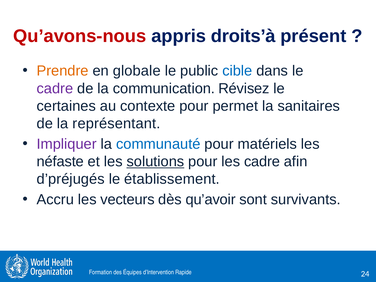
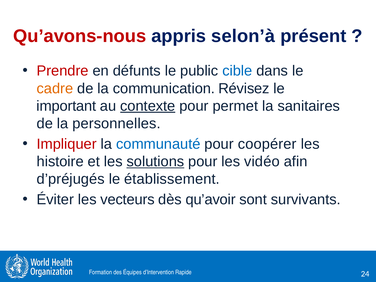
droits’à: droits’à -> selon’à (243, 36)
Prendre colour: orange -> red (63, 71)
globale: globale -> défunts (137, 71)
cadre colour: purple -> orange (55, 88)
certaines: certaines -> important (66, 106)
contexte underline: none -> present (148, 106)
représentant: représentant -> personnelles (116, 124)
Impliquer colour: purple -> red (67, 144)
matériels: matériels -> coopérer (267, 144)
néfaste: néfaste -> histoire (60, 162)
les cadre: cadre -> vidéo (262, 162)
Accru: Accru -> Éviter (55, 200)
